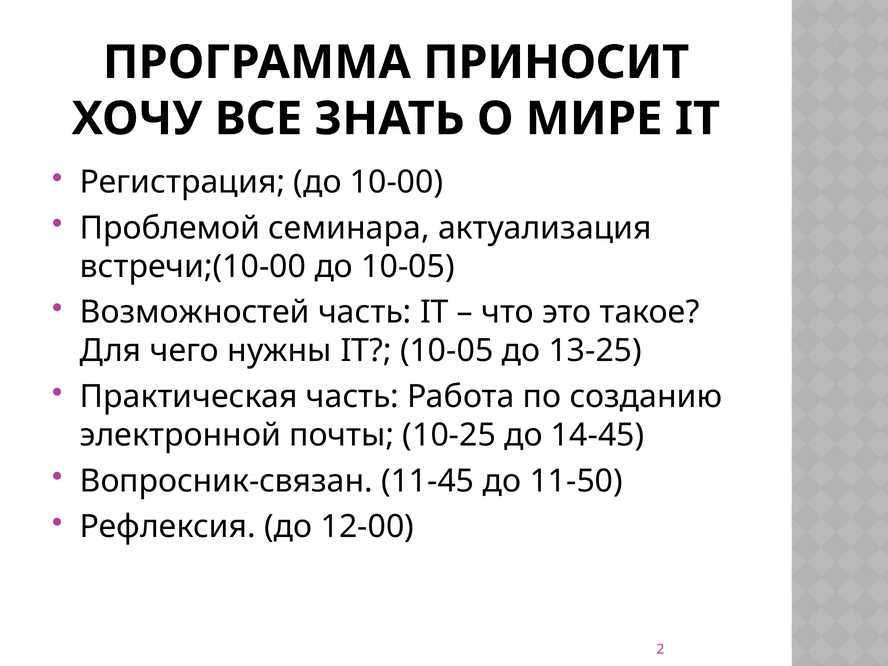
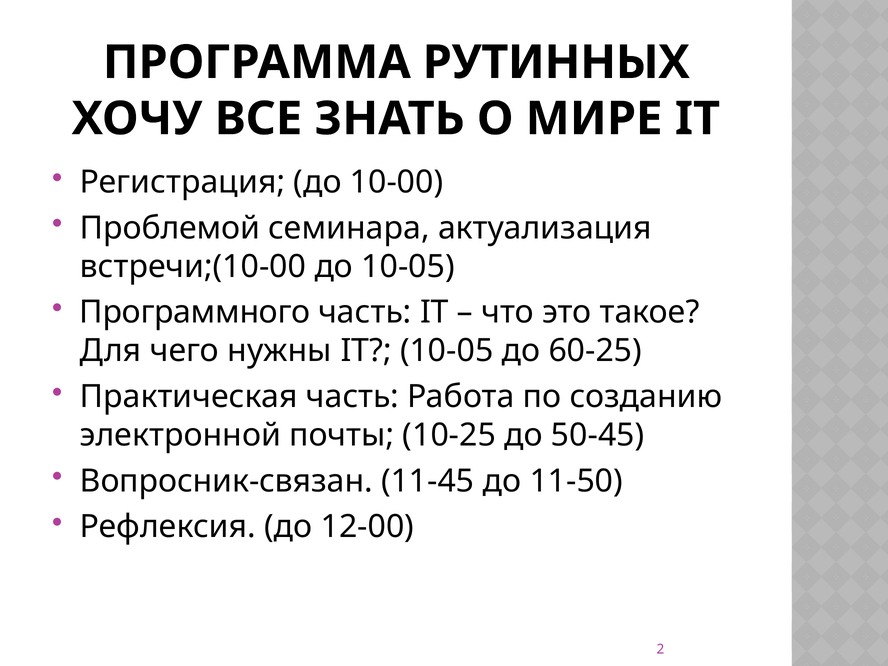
ПРИНОСИТ: ПРИНОСИТ -> РУТИННЫХ (556, 62)
Возможностей: Возможностей -> Программного (195, 312)
13-25: 13-25 -> 60-25 (595, 351)
14-45: 14-45 -> 50-45 (598, 435)
